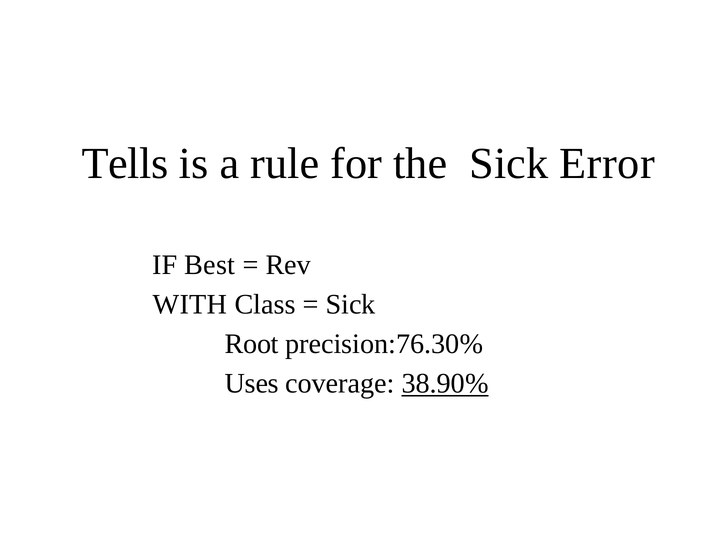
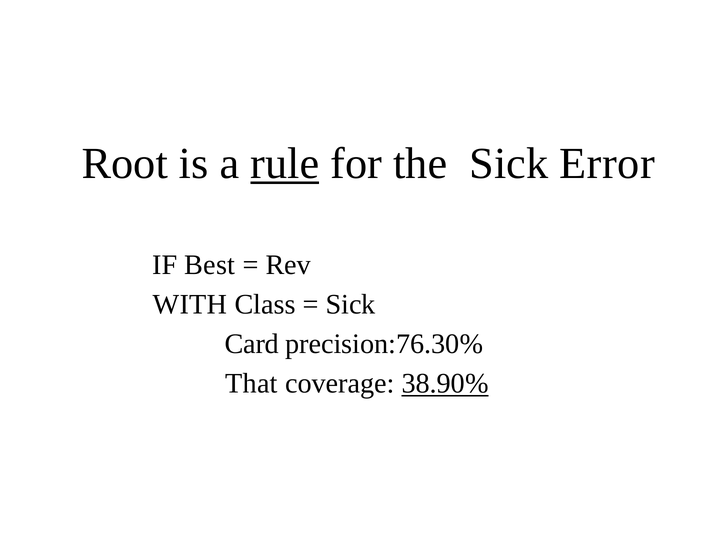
Tells: Tells -> Root (125, 163)
rule underline: none -> present (285, 163)
Root: Root -> Card (252, 344)
Uses: Uses -> That (251, 383)
